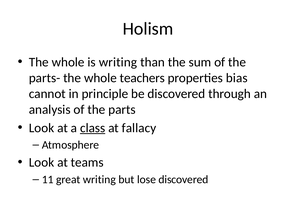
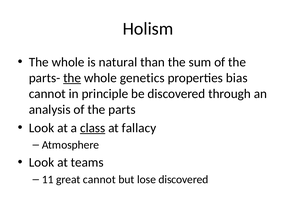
is writing: writing -> natural (118, 62)
the underline: none -> present (72, 78)
teachers: teachers -> genetics (142, 78)
great writing: writing -> cannot (99, 179)
